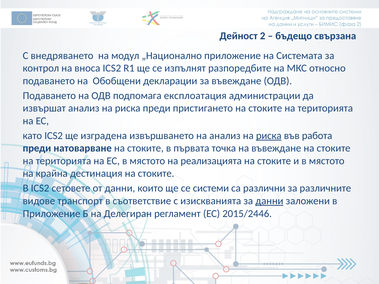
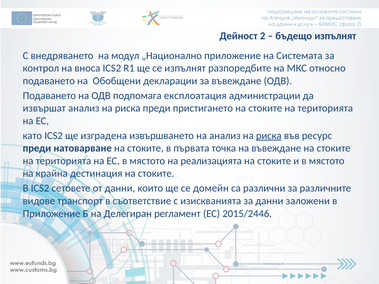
бъдещо свързана: свързана -> изпълнят (335, 36)
работа: работа -> ресурс (317, 136)
системи: системи -> домейн (211, 188)
данни underline: present -> none (269, 201)
